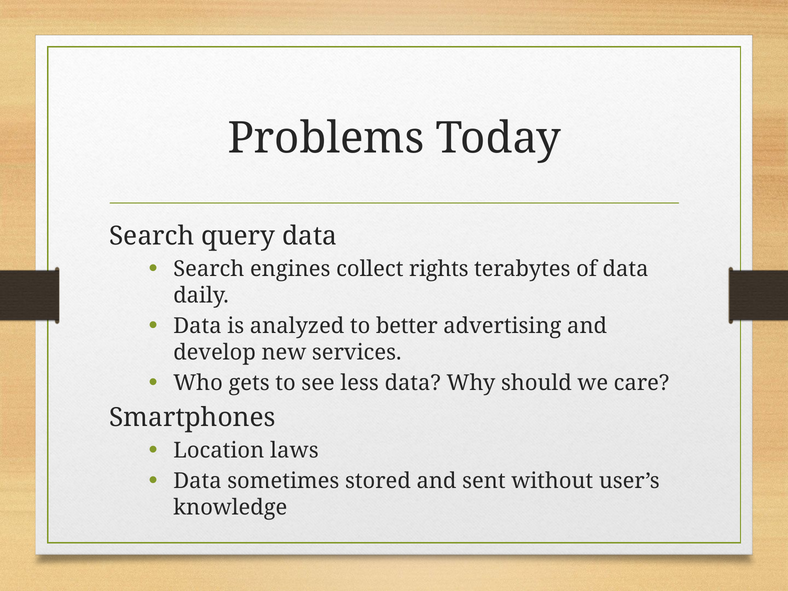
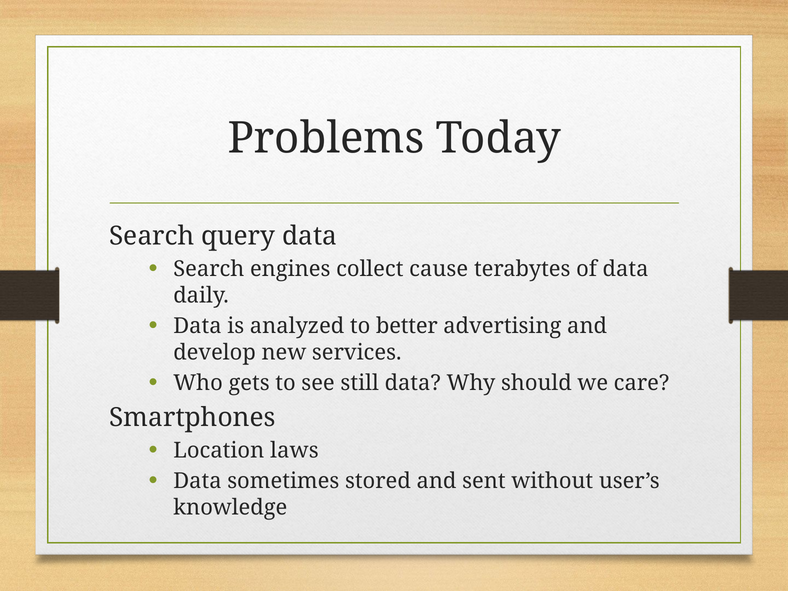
rights: rights -> cause (439, 269)
less: less -> still (360, 383)
